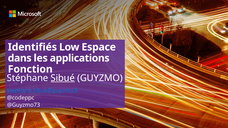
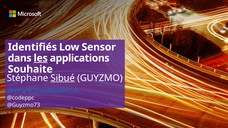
Espace: Espace -> Sensor (99, 47)
les underline: none -> present (41, 58)
Fonction: Fonction -> Souhaite (30, 69)
